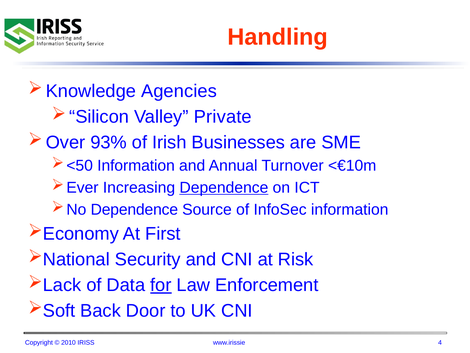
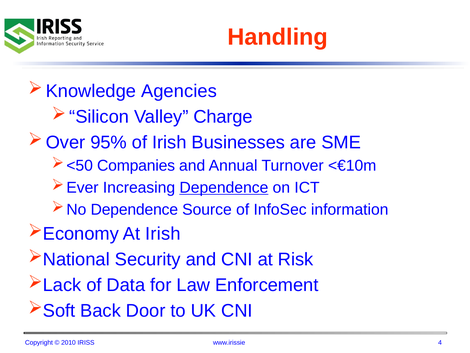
Private: Private -> Charge (223, 116)
93%: 93% -> 95% (109, 142)
Information: Information -> Companies (136, 165)
At First: First -> Irish (163, 233)
for underline: present -> none (161, 285)
